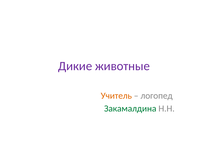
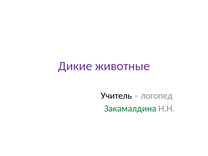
Учитель colour: orange -> black (116, 96)
